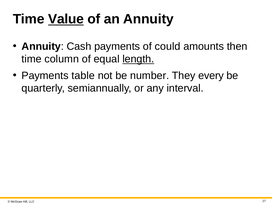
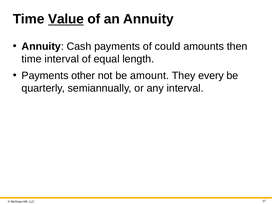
time column: column -> interval (62, 59)
length underline: present -> none (138, 59)
table: table -> other (83, 76)
number: number -> amount (150, 76)
